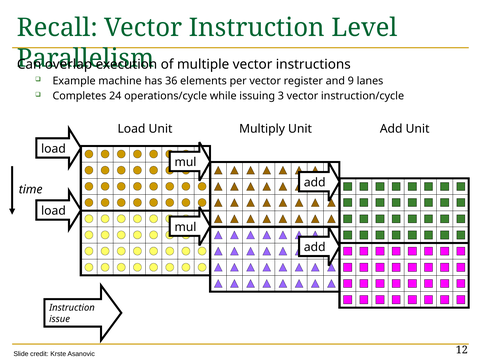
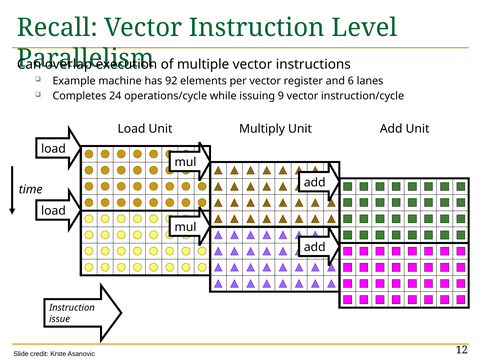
36: 36 -> 92 (171, 81)
9: 9 -> 6 (351, 81)
3: 3 -> 9 (281, 96)
